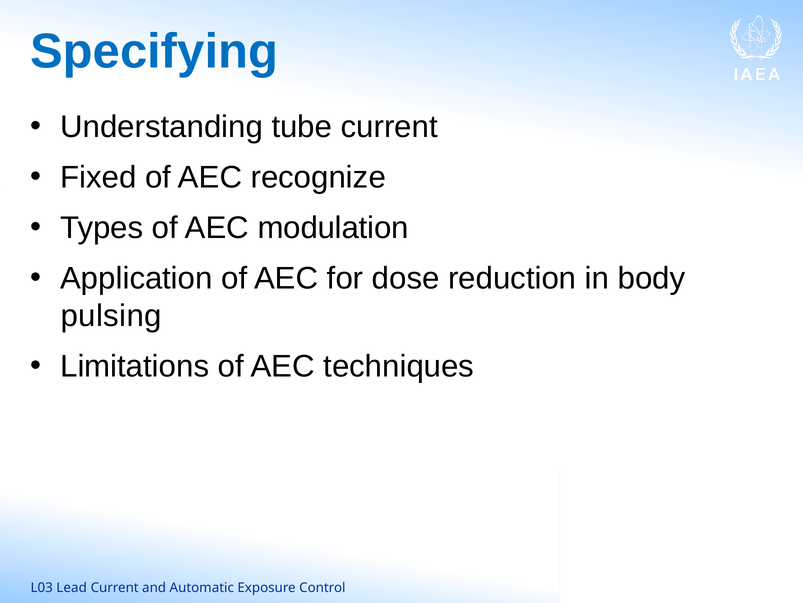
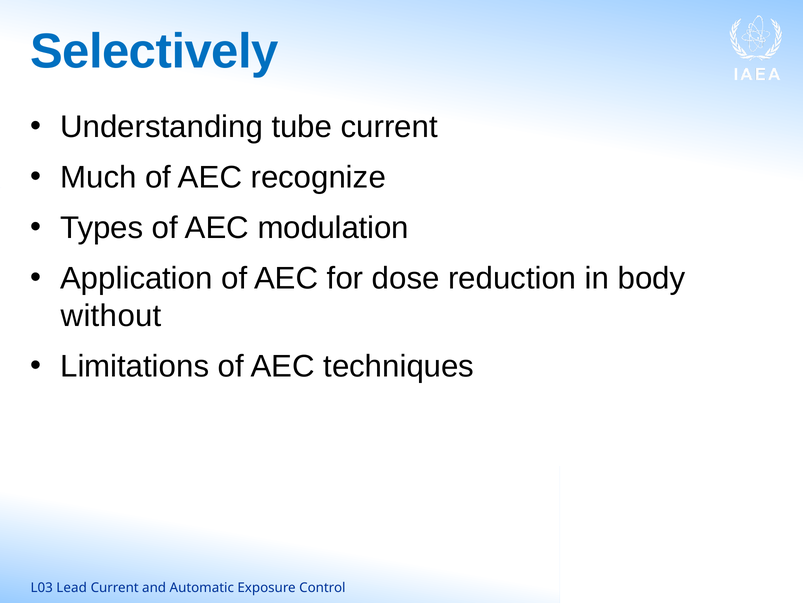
Specifying: Specifying -> Selectively (154, 52)
Fixed: Fixed -> Much (98, 177)
pulsing: pulsing -> without (111, 316)
